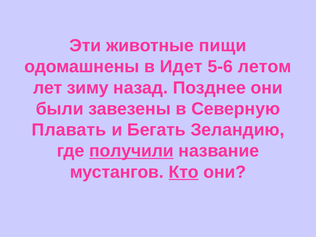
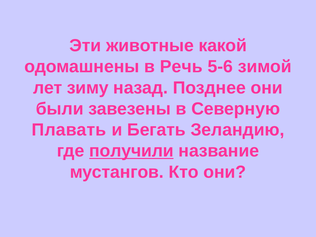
пищи: пищи -> какой (223, 46)
Идет: Идет -> Речь (181, 67)
летом: летом -> зимой (265, 67)
Кто underline: present -> none (184, 172)
